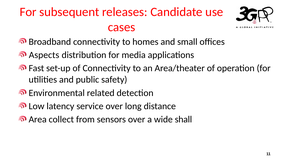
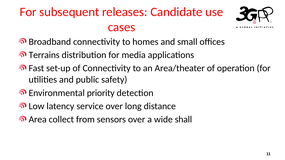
Aspects: Aspects -> Terrains (44, 55)
related: related -> priority (101, 93)
